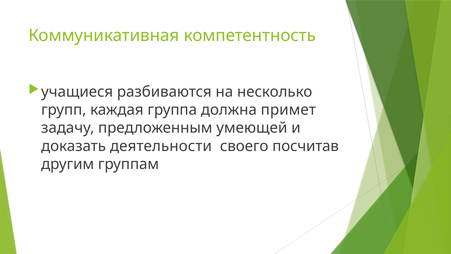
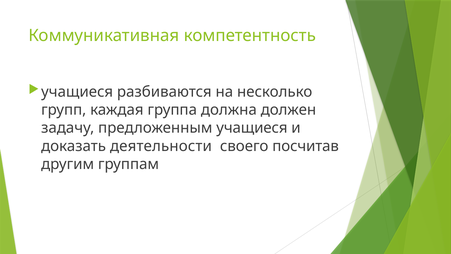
примет: примет -> должен (288, 110)
предложенным умеющей: умеющей -> учащиеся (252, 128)
